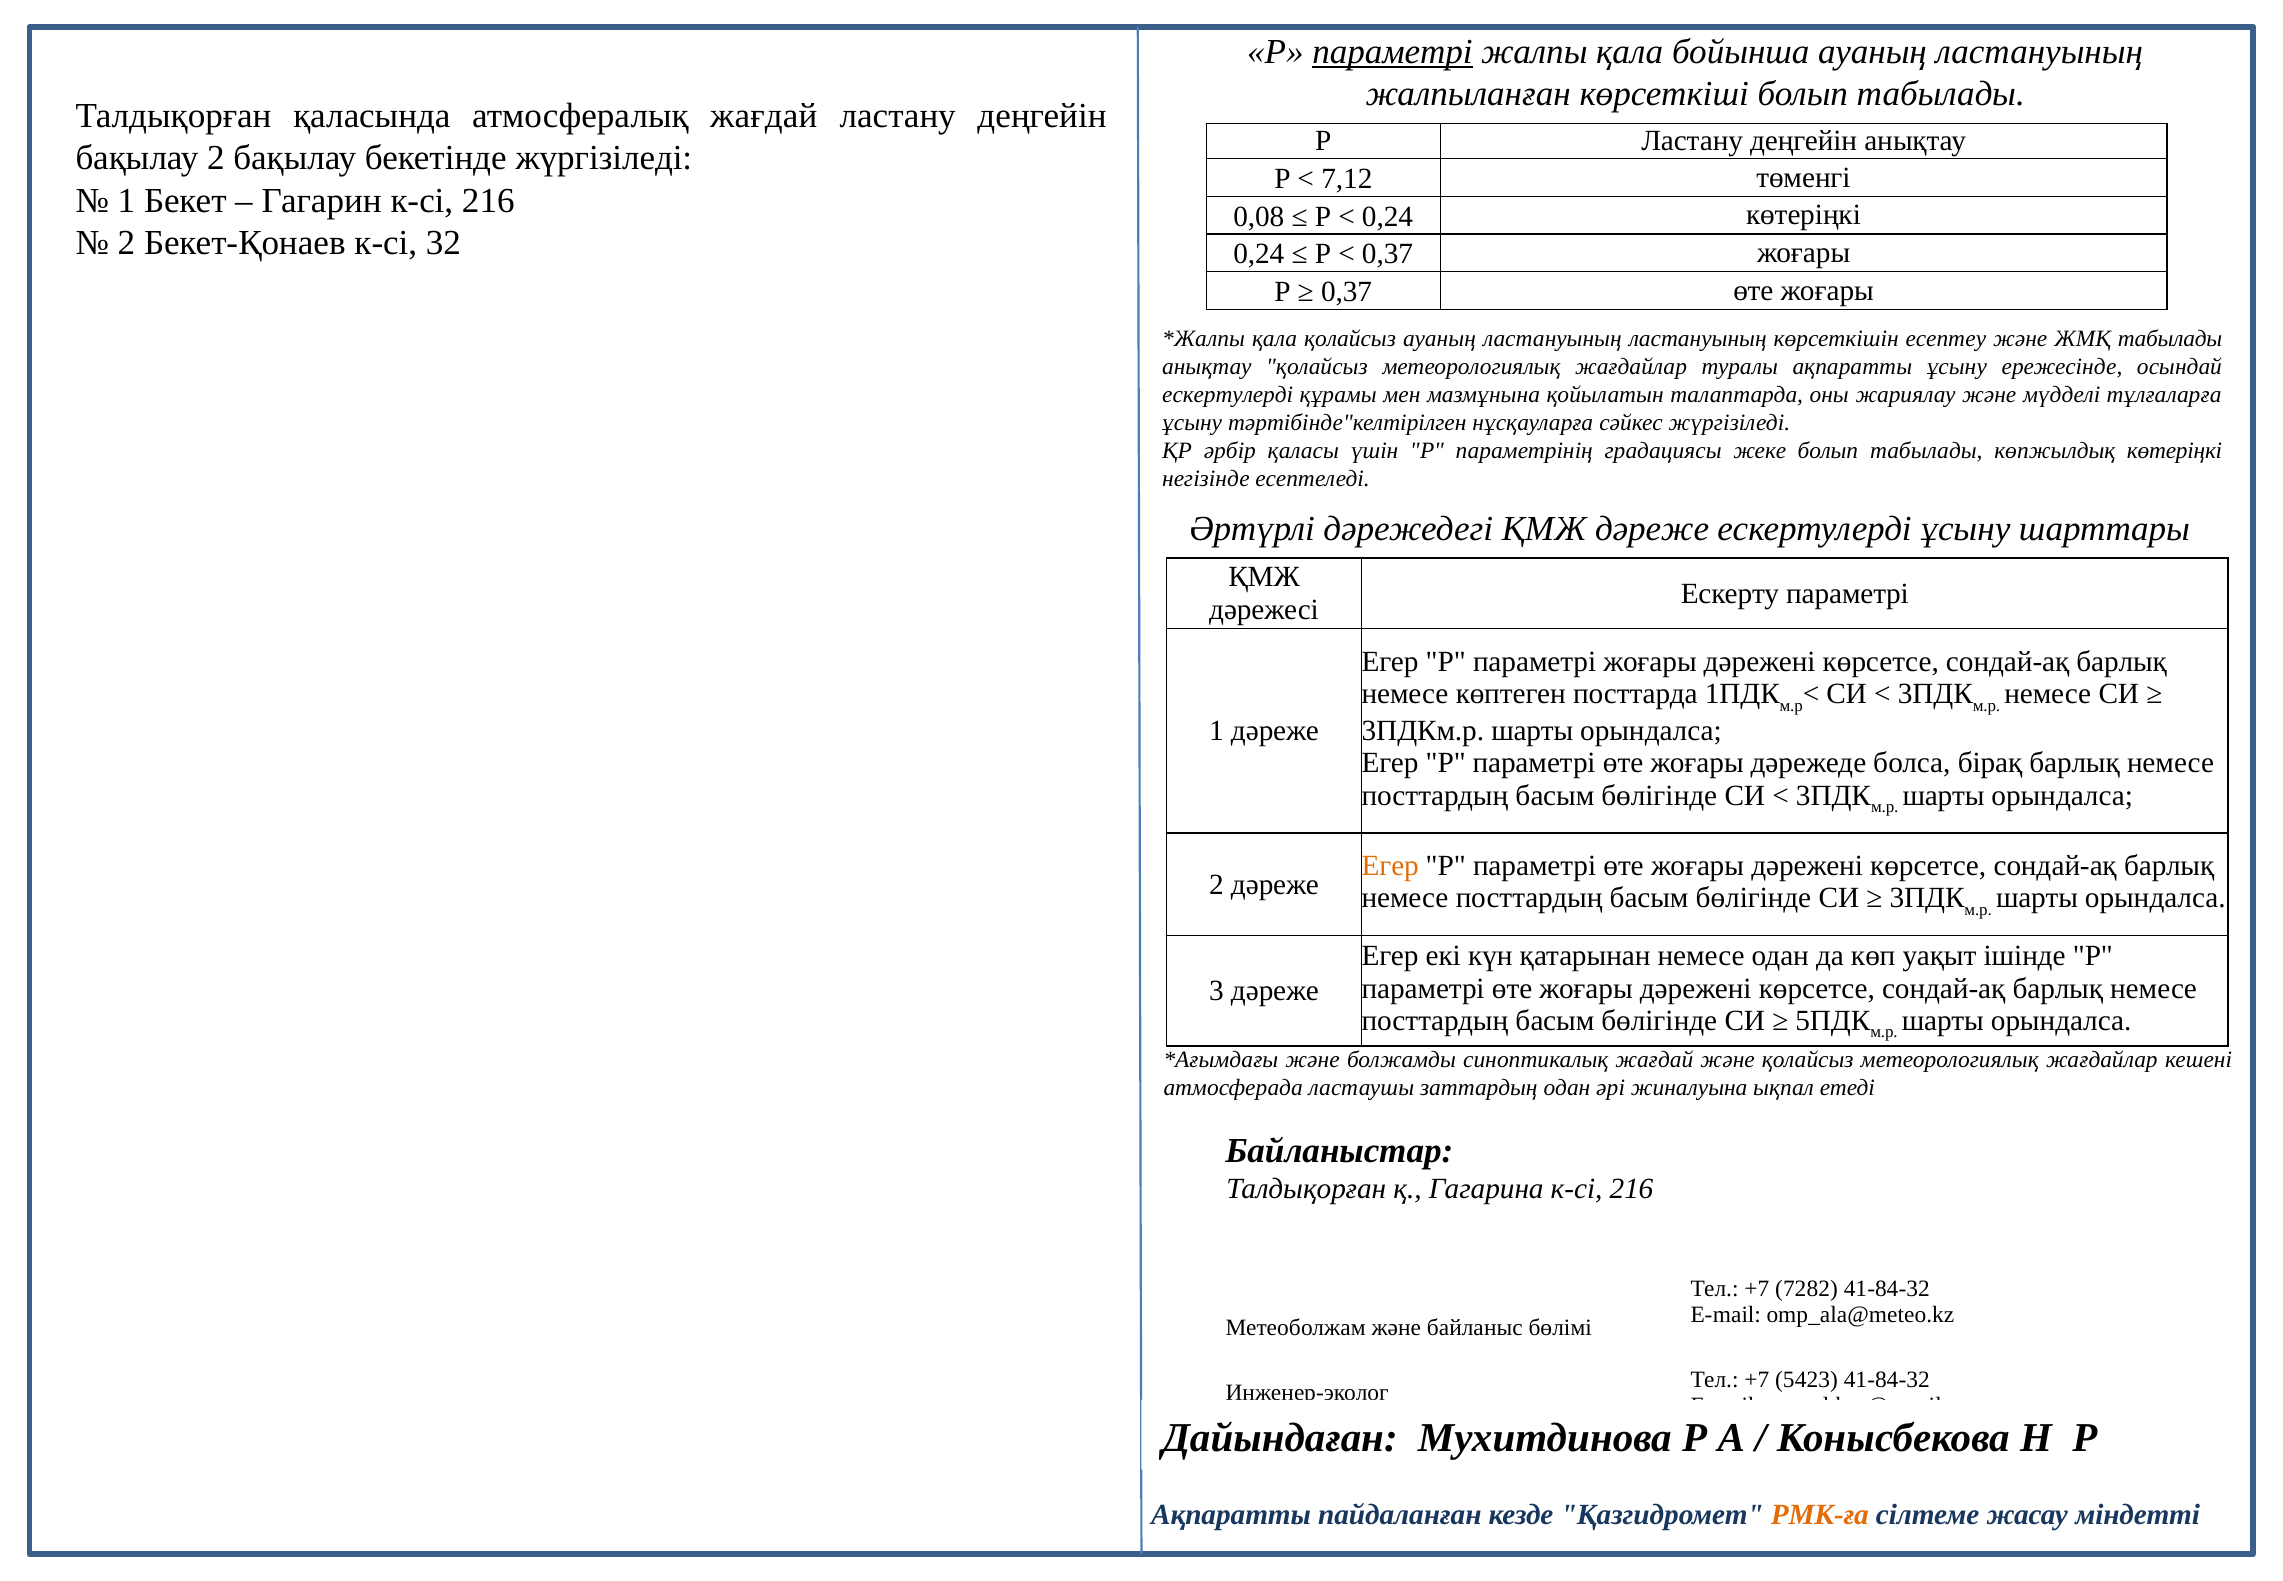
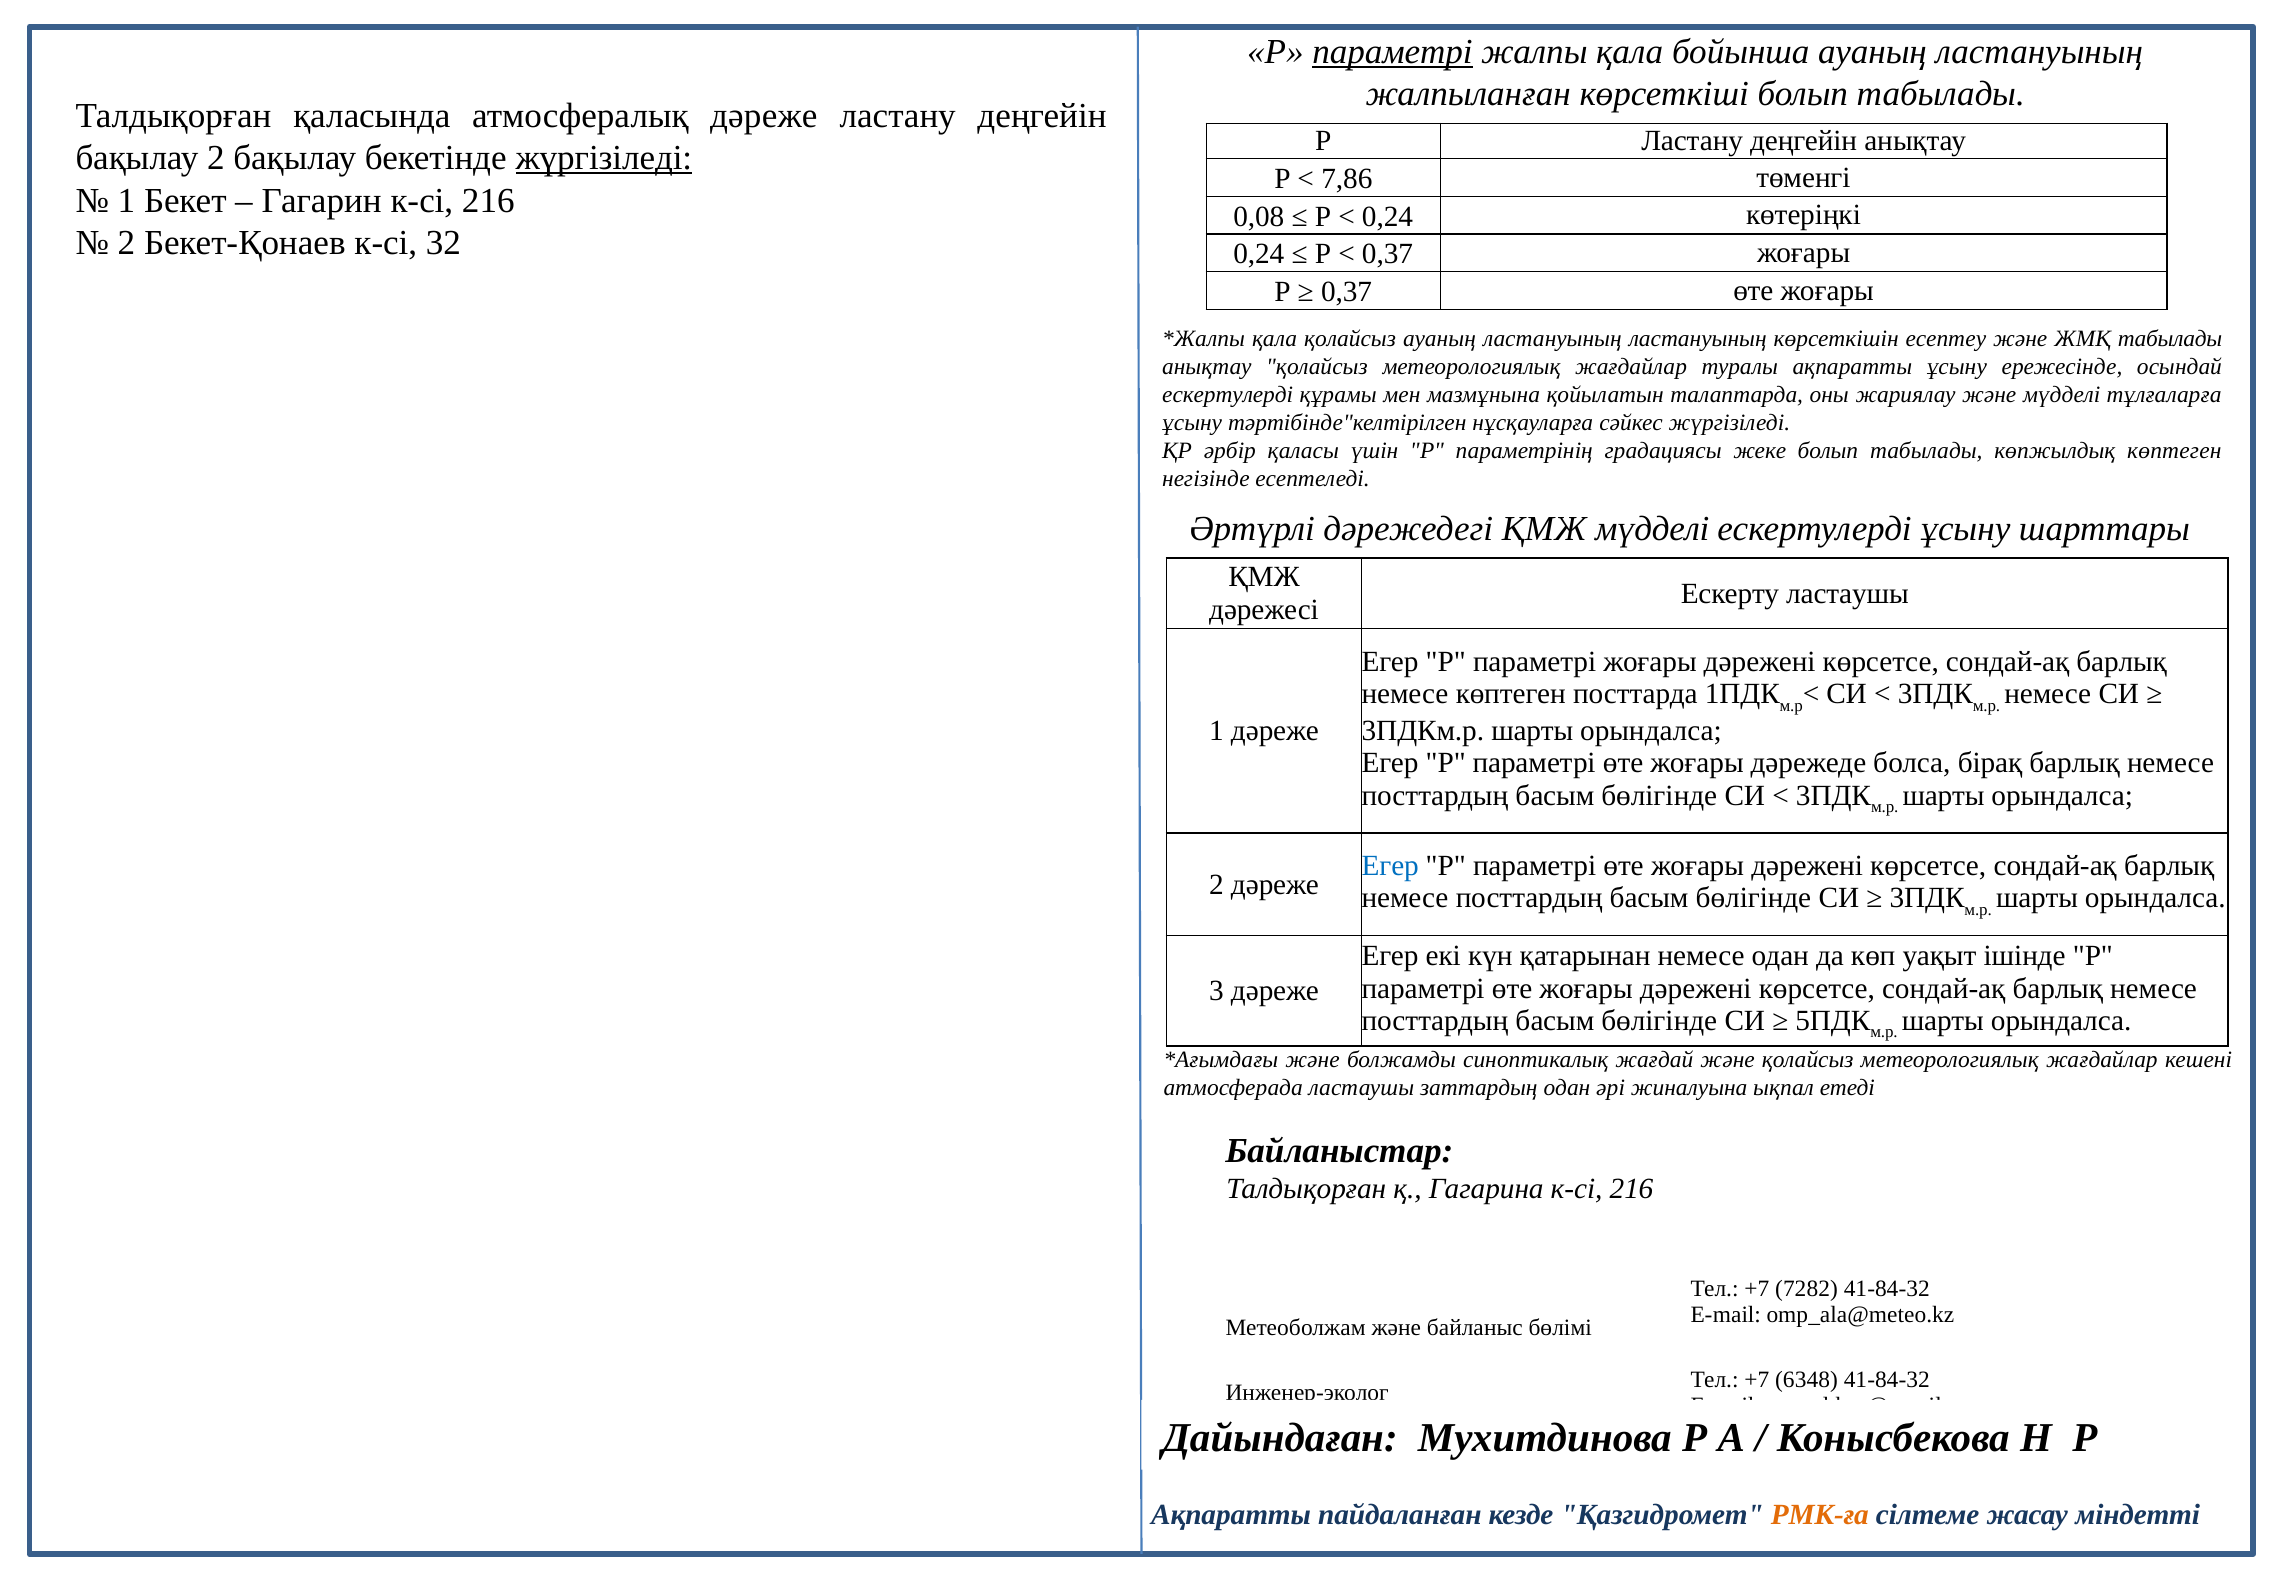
атмосфералық жағдай: жағдай -> дәреже (764, 116)
жүргізіледі underline: none -> present (604, 158)
7,12: 7,12 -> 7,86 (1347, 179)
көпжылдық көтеріңкі: көтеріңкі -> көптеген (2174, 451)
ҚМЖ дәреже: дәреже -> мүдделі (1652, 528)
Ескерту параметрі: параметрі -> ластаушы (1847, 593)
Егер colour: orange -> blue (1390, 866)
5423: 5423 -> 6348 (1807, 1380)
